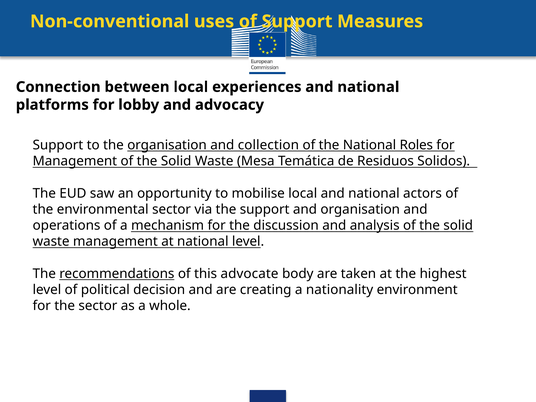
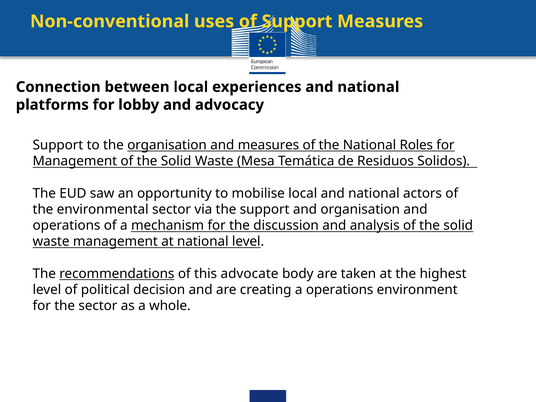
and collection: collection -> measures (268, 145)
a nationality: nationality -> operations (340, 290)
